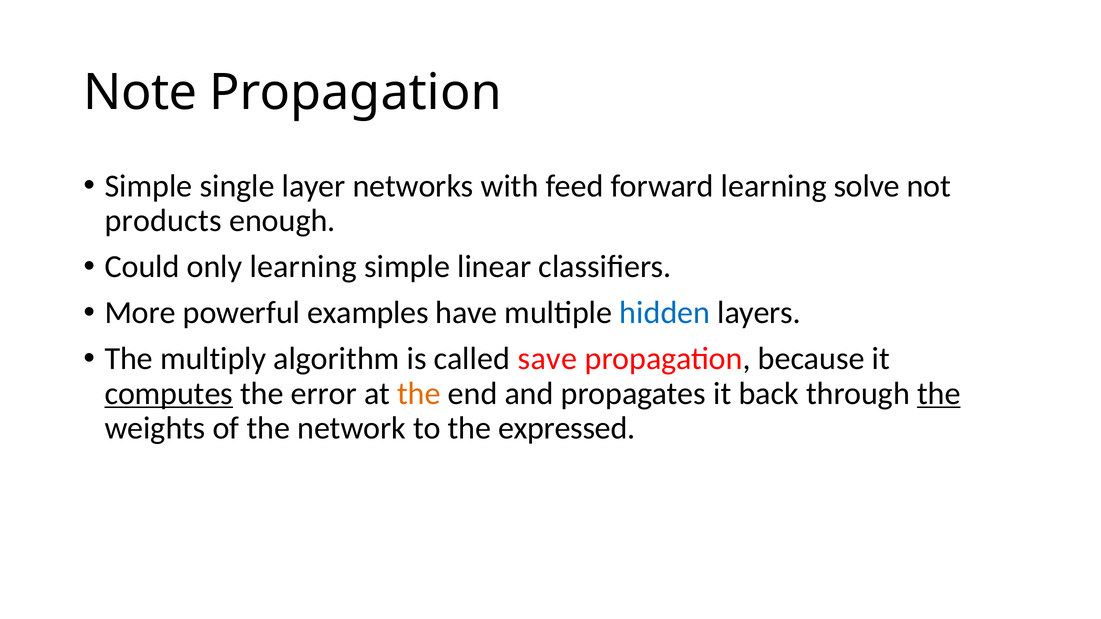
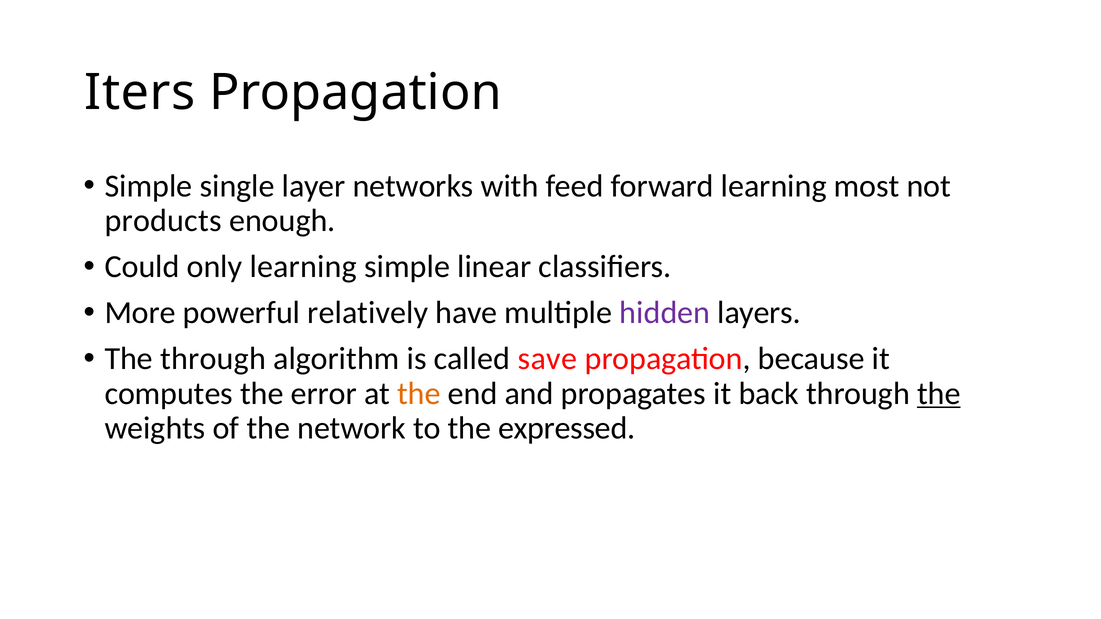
Note: Note -> Iters (140, 92)
solve: solve -> most (867, 186)
examples: examples -> relatively (368, 313)
hidden colour: blue -> purple (665, 313)
The multiply: multiply -> through (213, 359)
computes underline: present -> none (169, 394)
